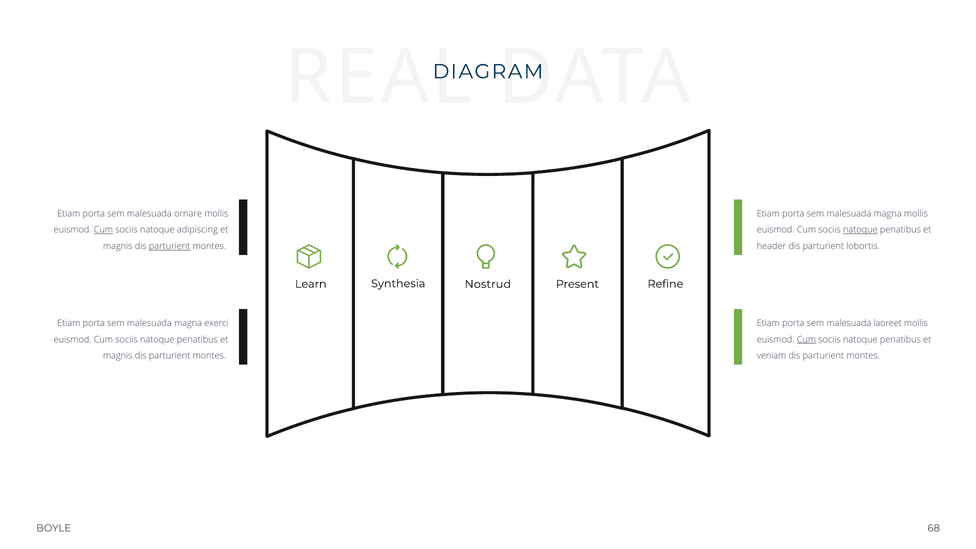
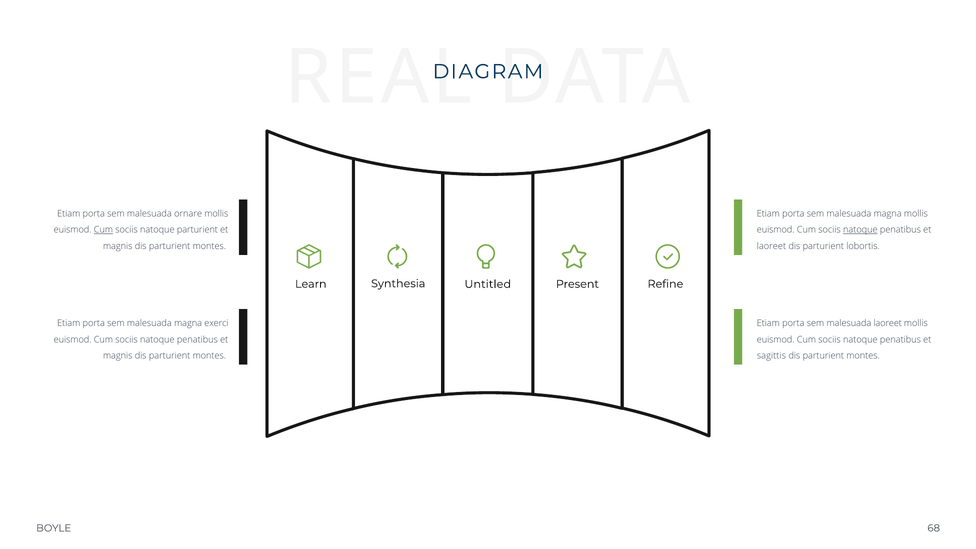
natoque adipiscing: adipiscing -> parturient (197, 230)
parturient underline: present -> none (170, 246)
header: header -> laoreet (771, 246)
Nostrud: Nostrud -> Untitled (488, 284)
Cum underline: present -> none (806, 339)
veniam: veniam -> sagittis (771, 356)
